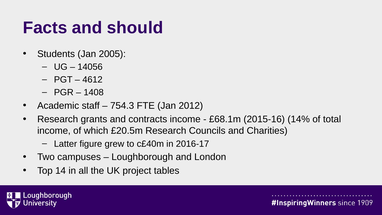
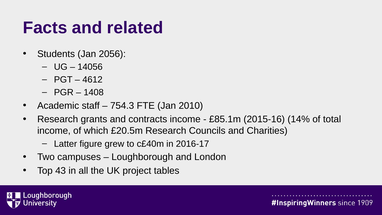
should: should -> related (135, 28)
2005: 2005 -> 2056 (112, 54)
2012: 2012 -> 2010 (191, 106)
£68.1m: £68.1m -> £85.1m (225, 119)
14: 14 -> 43 (61, 171)
